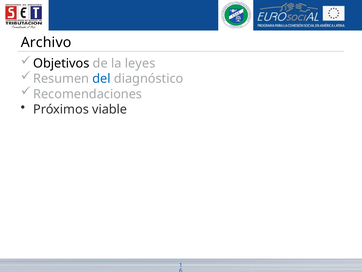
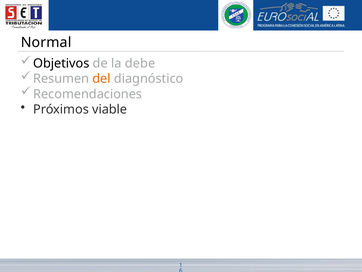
Archivo: Archivo -> Normal (46, 42)
leyes: leyes -> debe (140, 63)
del colour: blue -> orange (102, 79)
